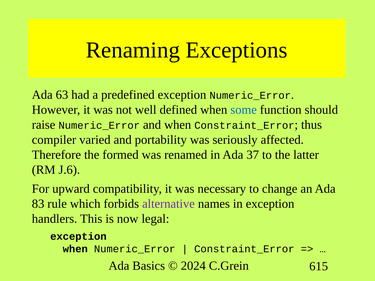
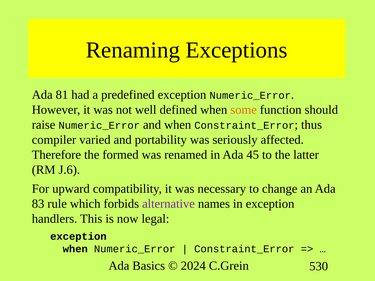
63: 63 -> 81 (62, 95)
some colour: blue -> orange (244, 110)
37: 37 -> 45 (253, 155)
615: 615 -> 530 (319, 267)
